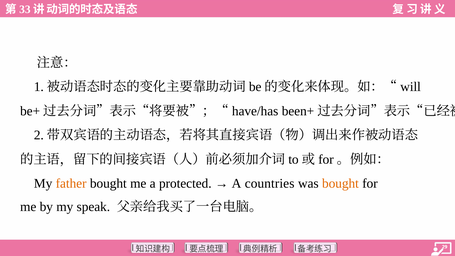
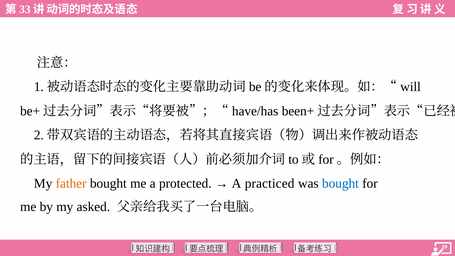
countries: countries -> practiced (270, 183)
bought colour: orange -> blue (340, 183)
speak: speak -> asked (93, 207)
